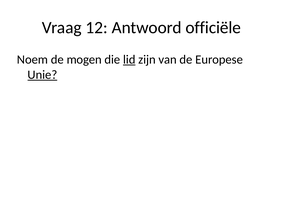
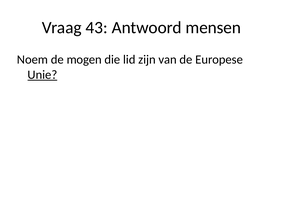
12: 12 -> 43 (97, 27)
officiële: officiële -> mensen (213, 27)
lid underline: present -> none (129, 59)
